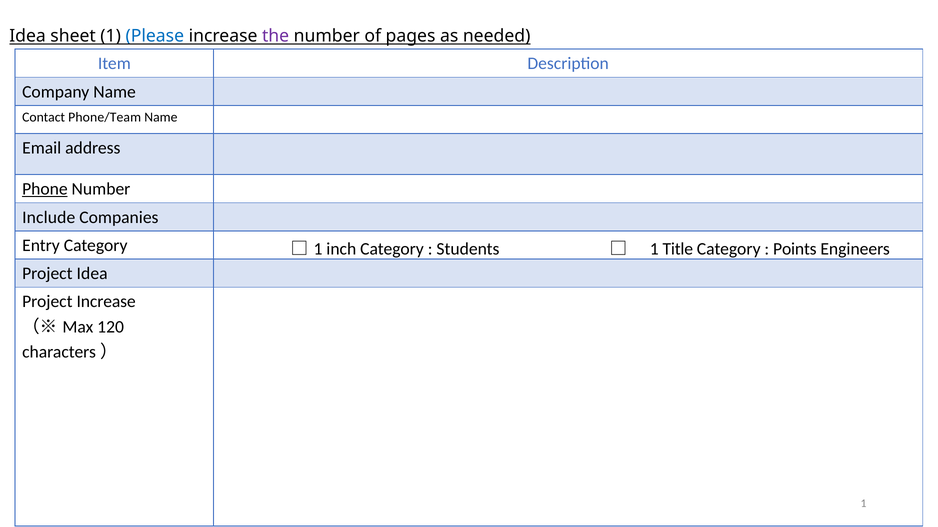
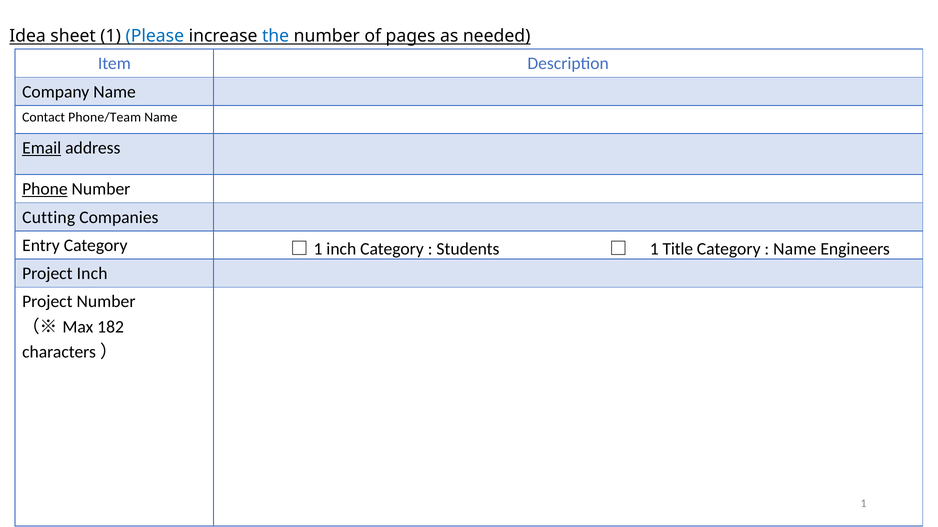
the colour: purple -> blue (276, 36)
Email underline: none -> present (42, 148)
Include: Include -> Cutting (49, 217)
Points: Points -> Name (795, 249)
Project Idea: Idea -> Inch (92, 274)
Project Increase: Increase -> Number (106, 302)
120: 120 -> 182 (111, 327)
